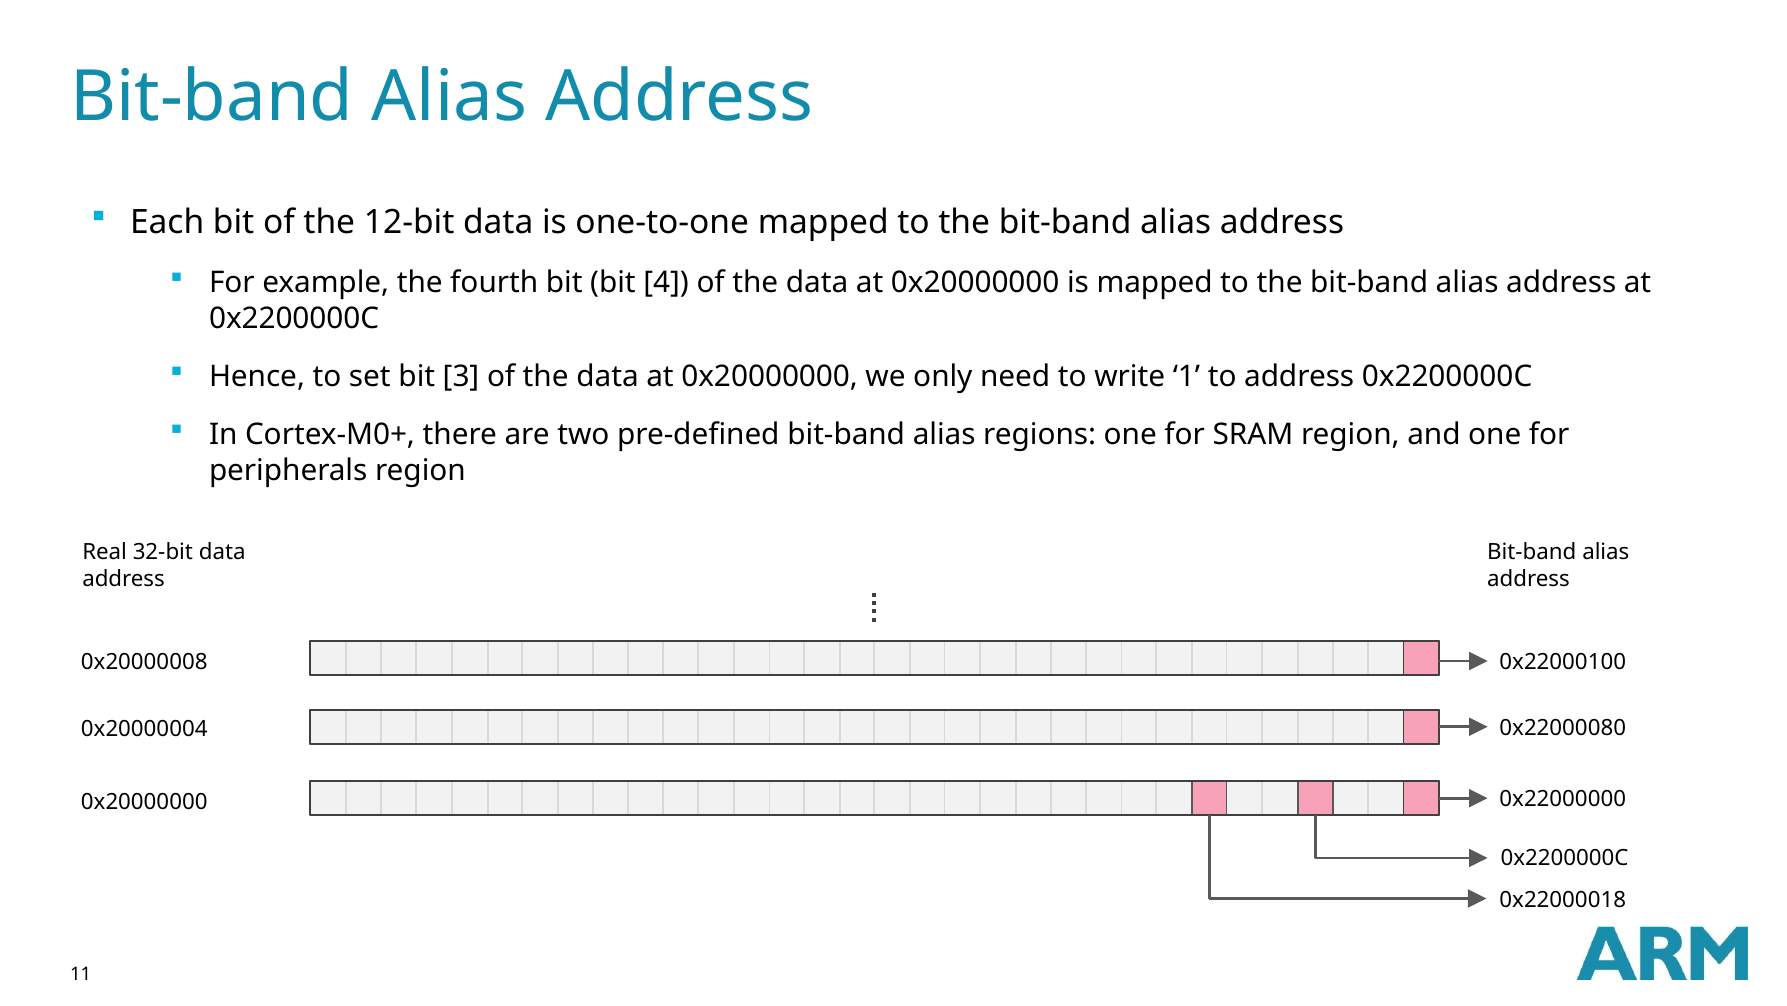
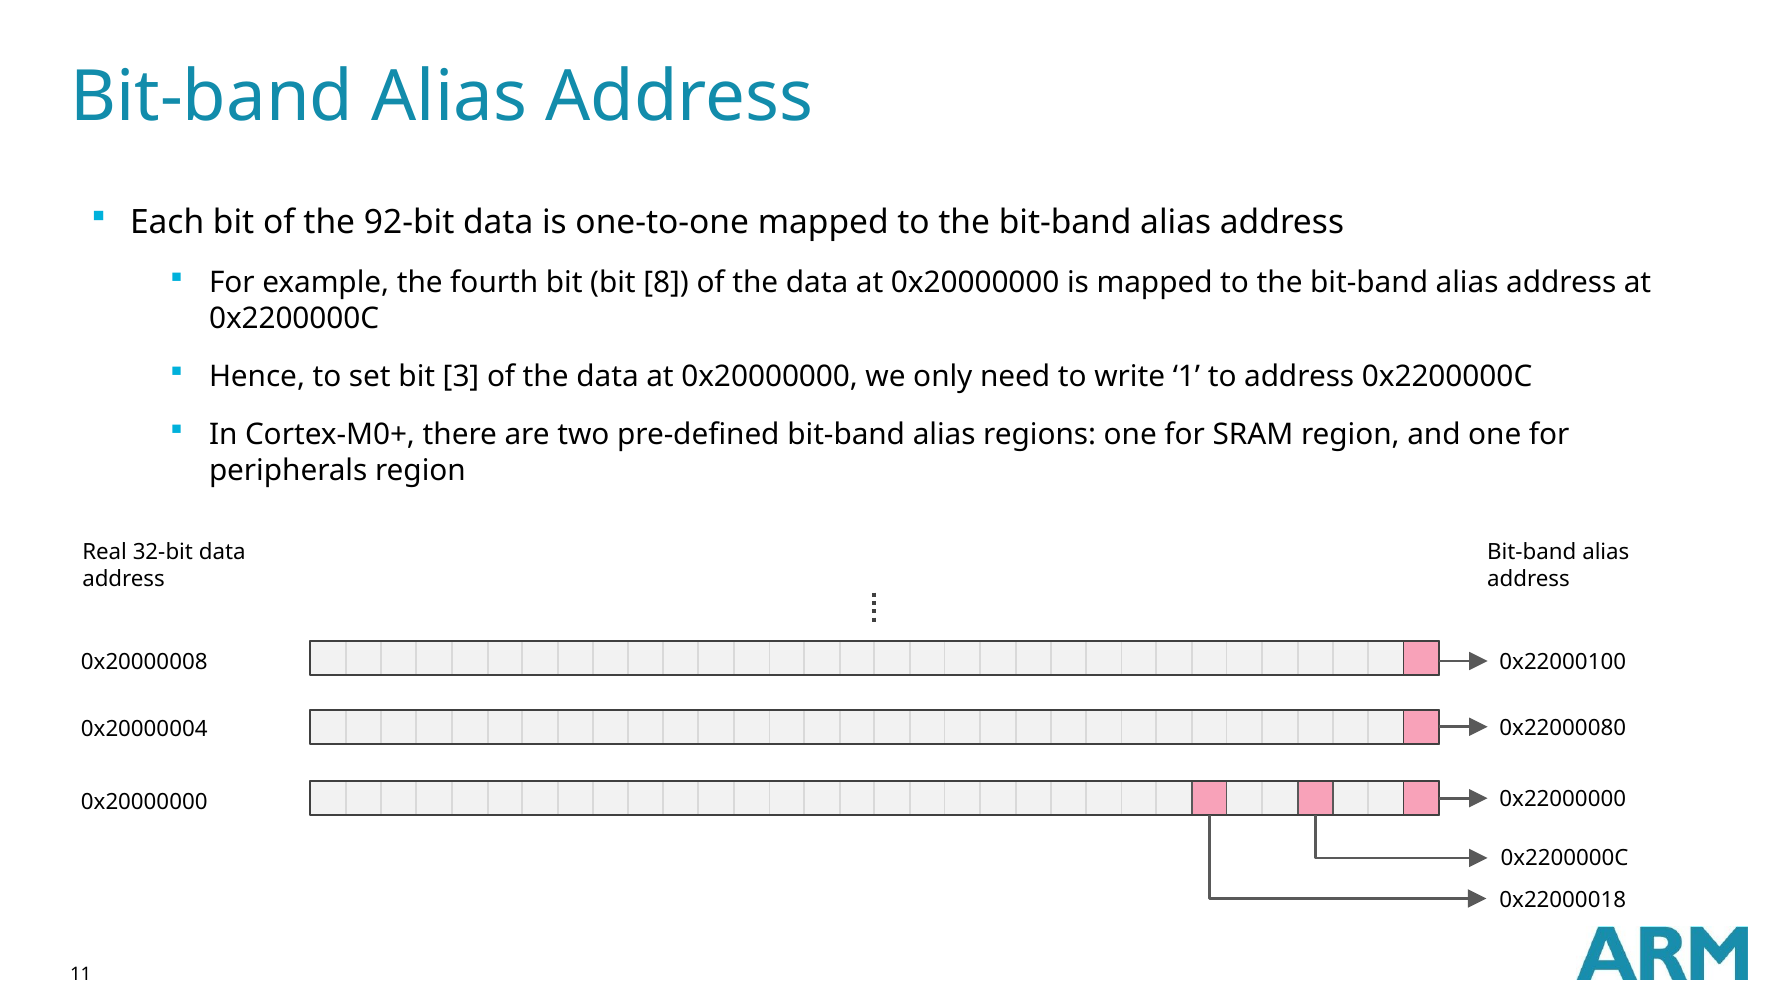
12-bit: 12-bit -> 92-bit (409, 222)
4: 4 -> 8 (666, 282)
